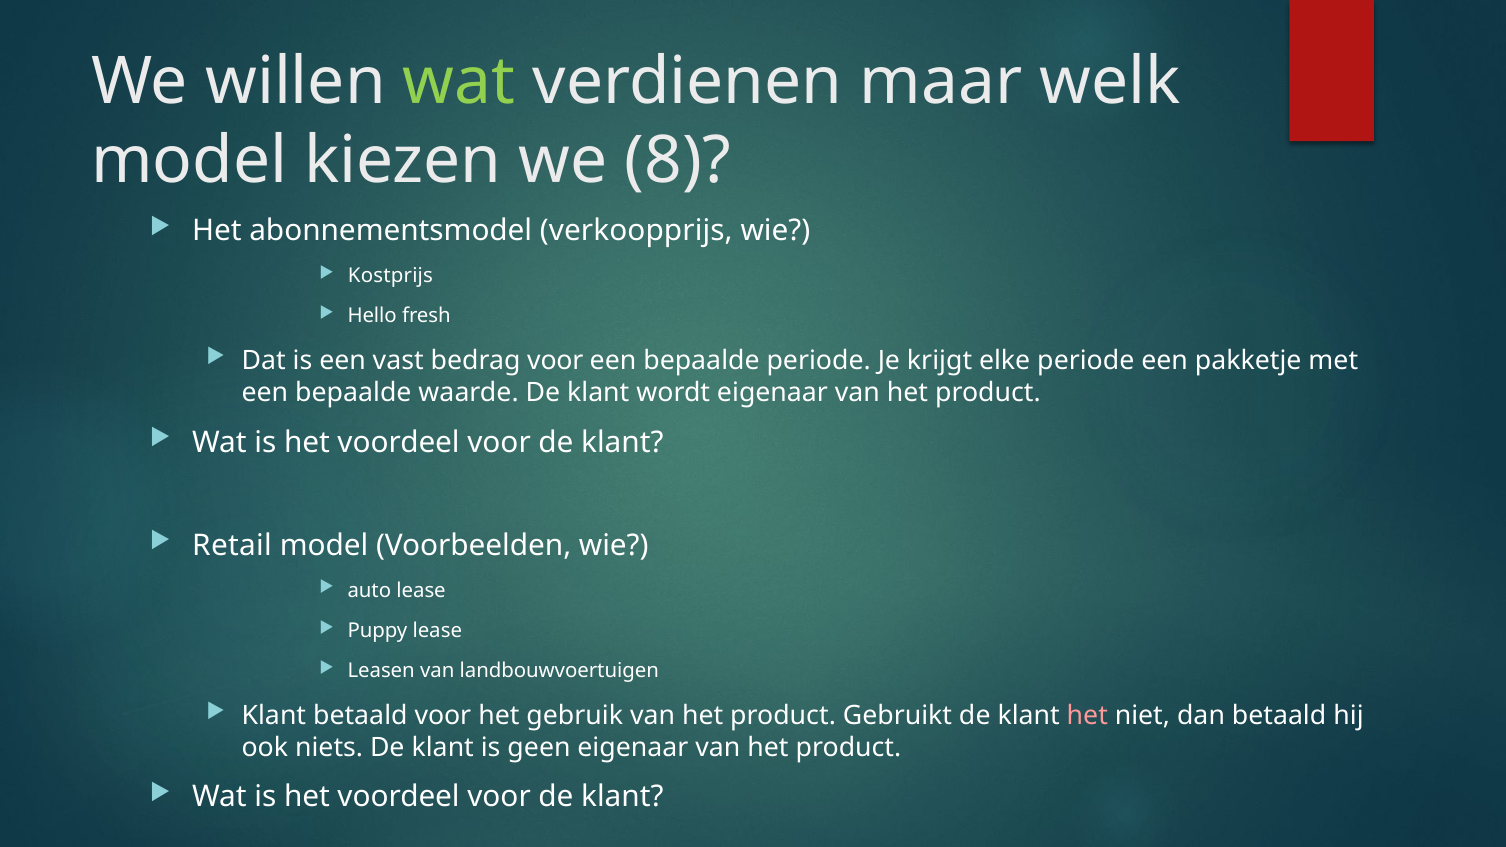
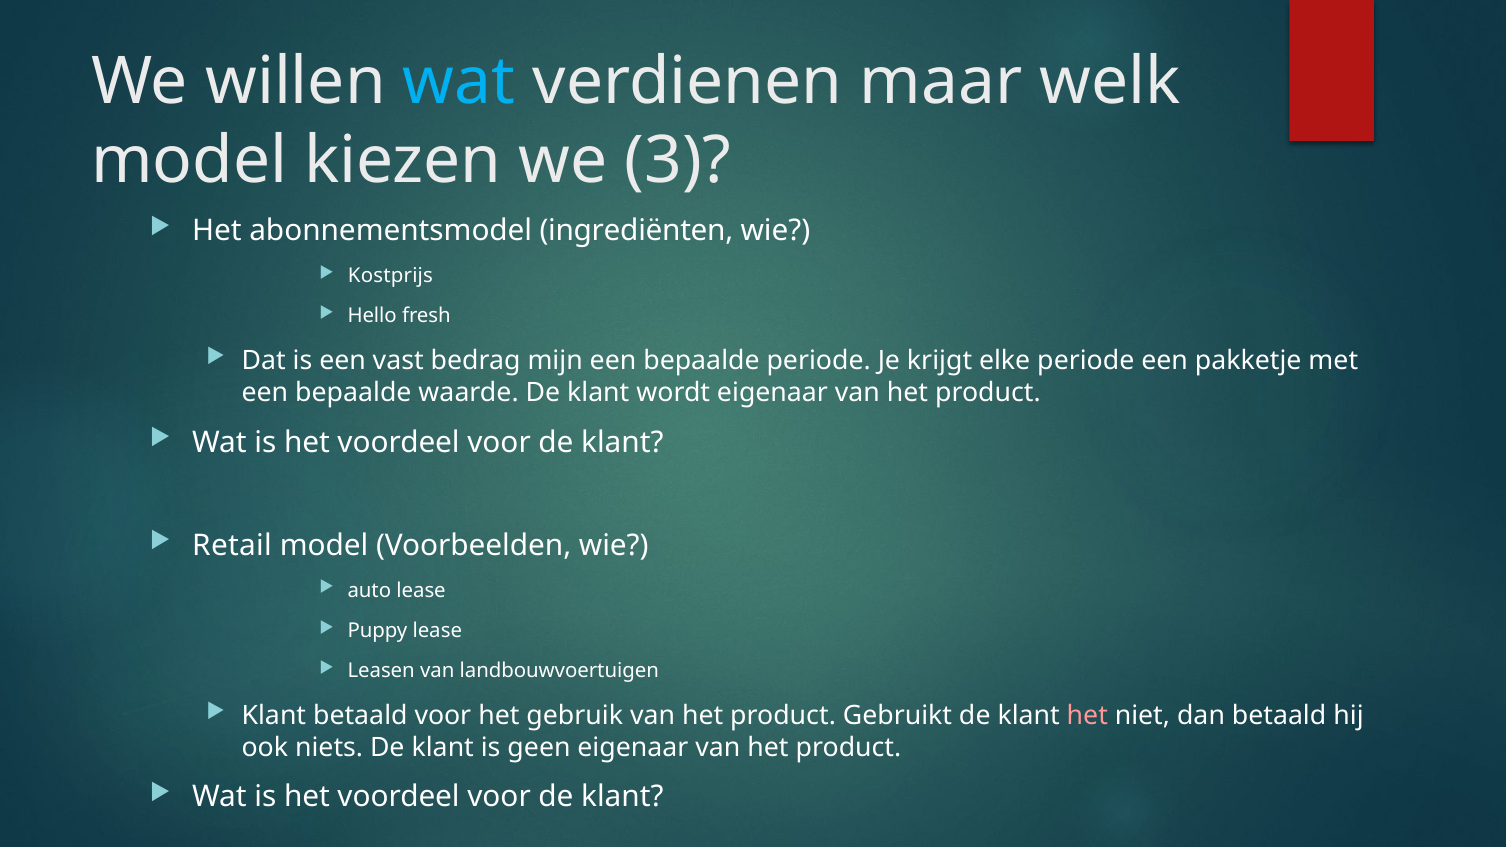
wat colour: light green -> light blue (459, 82)
8: 8 -> 3 (678, 161)
verkoopprijs: verkoopprijs -> ingrediënten (636, 231)
bedrag voor: voor -> mijn (555, 361)
